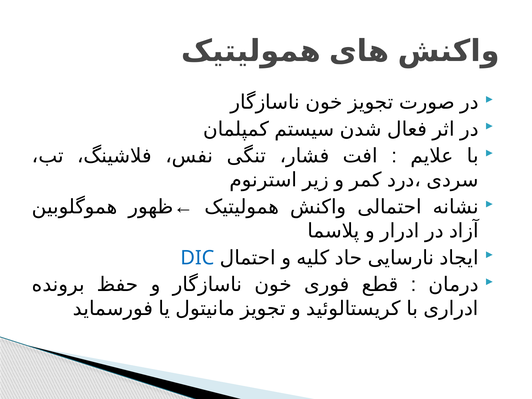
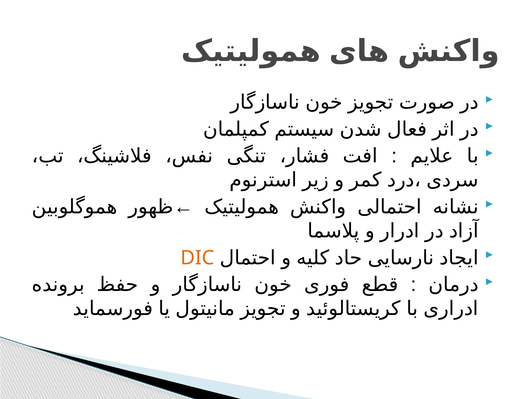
DIC colour: blue -> orange (197, 258)
